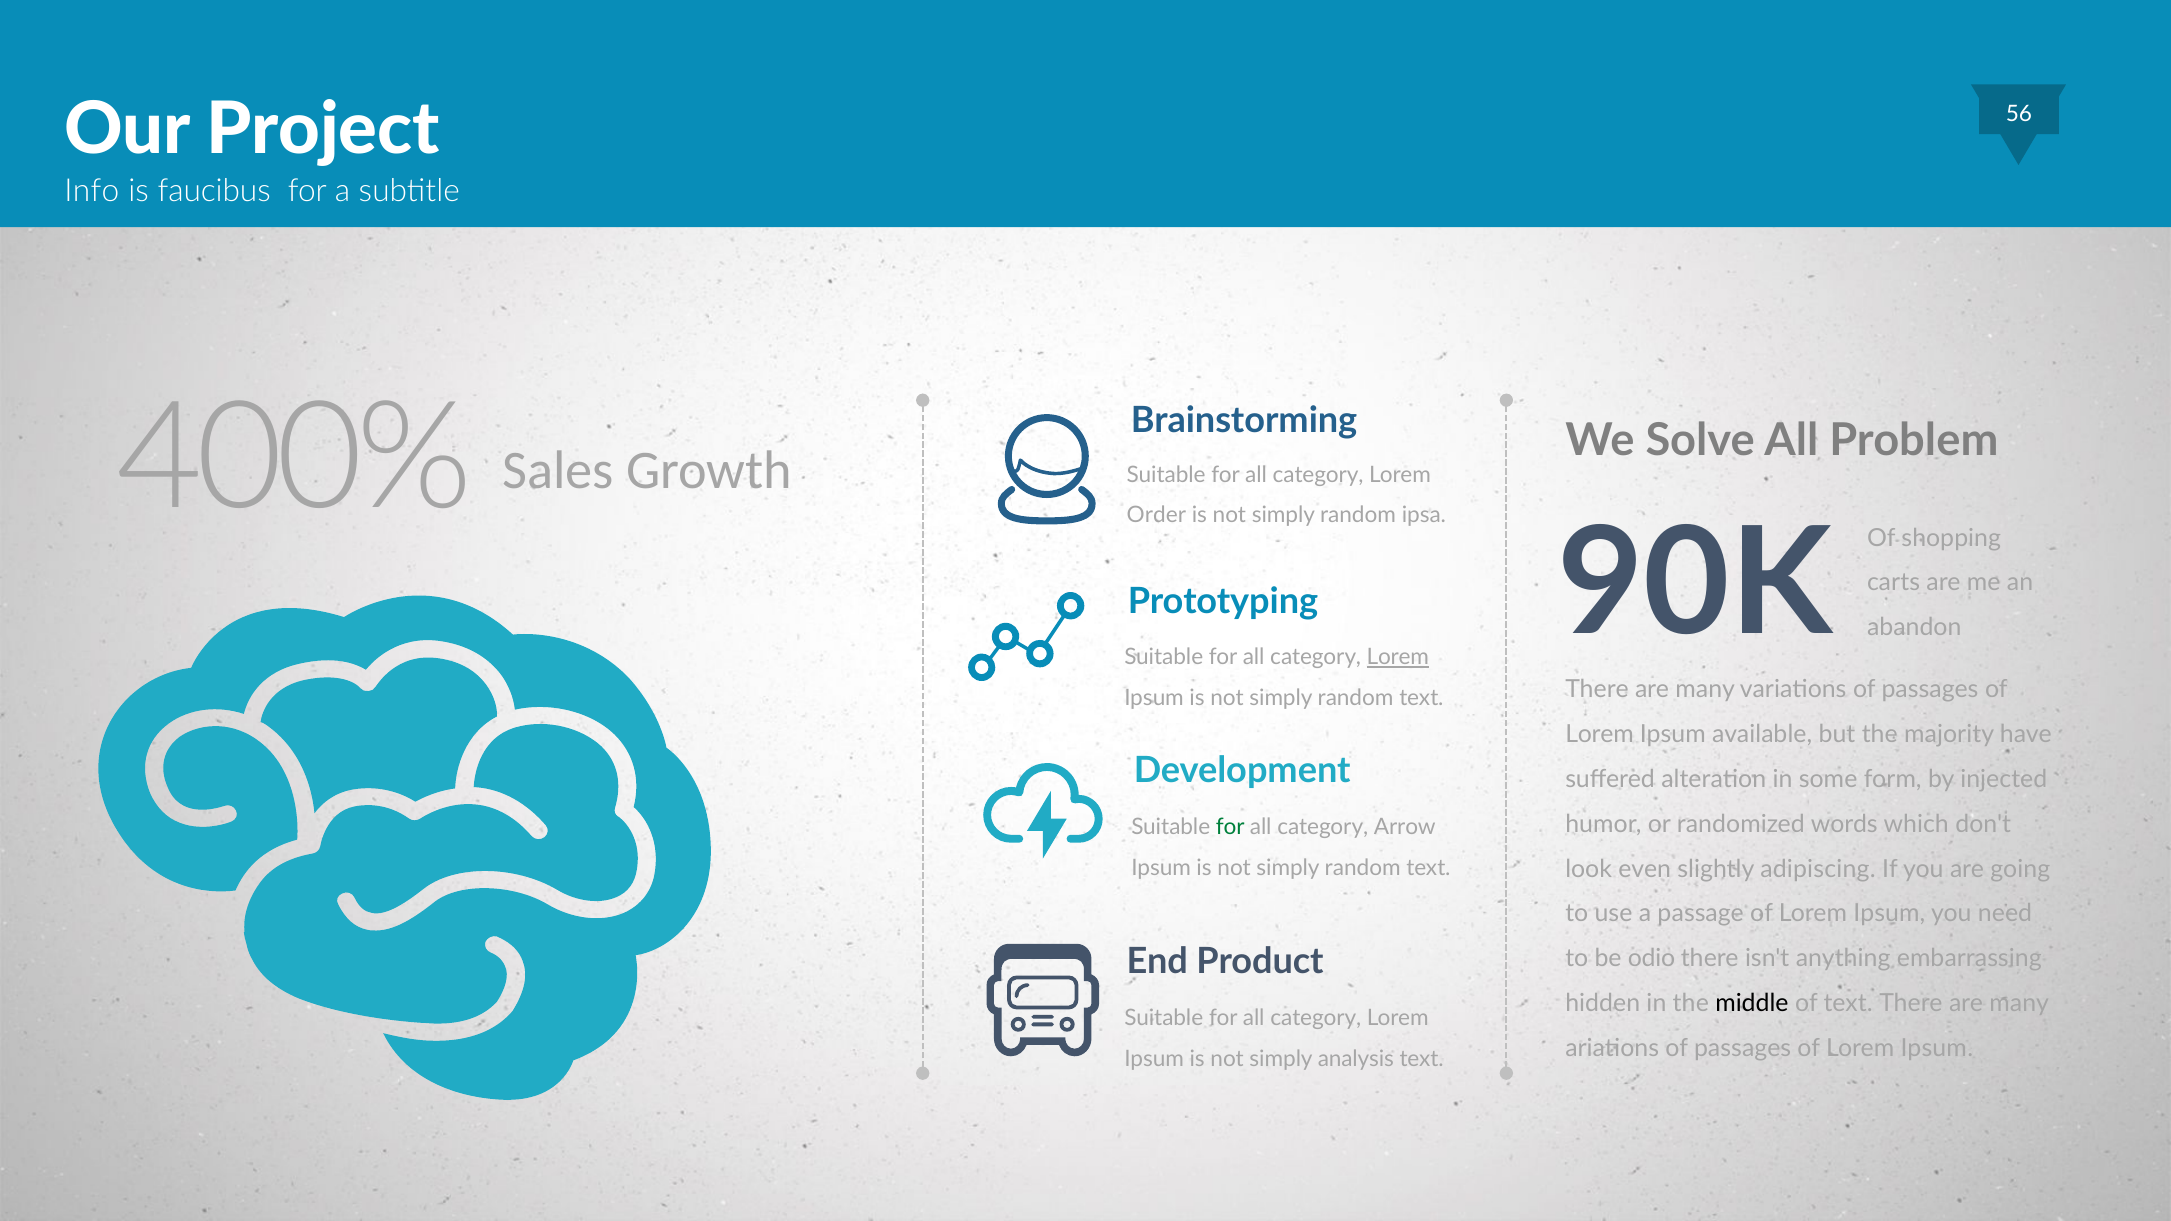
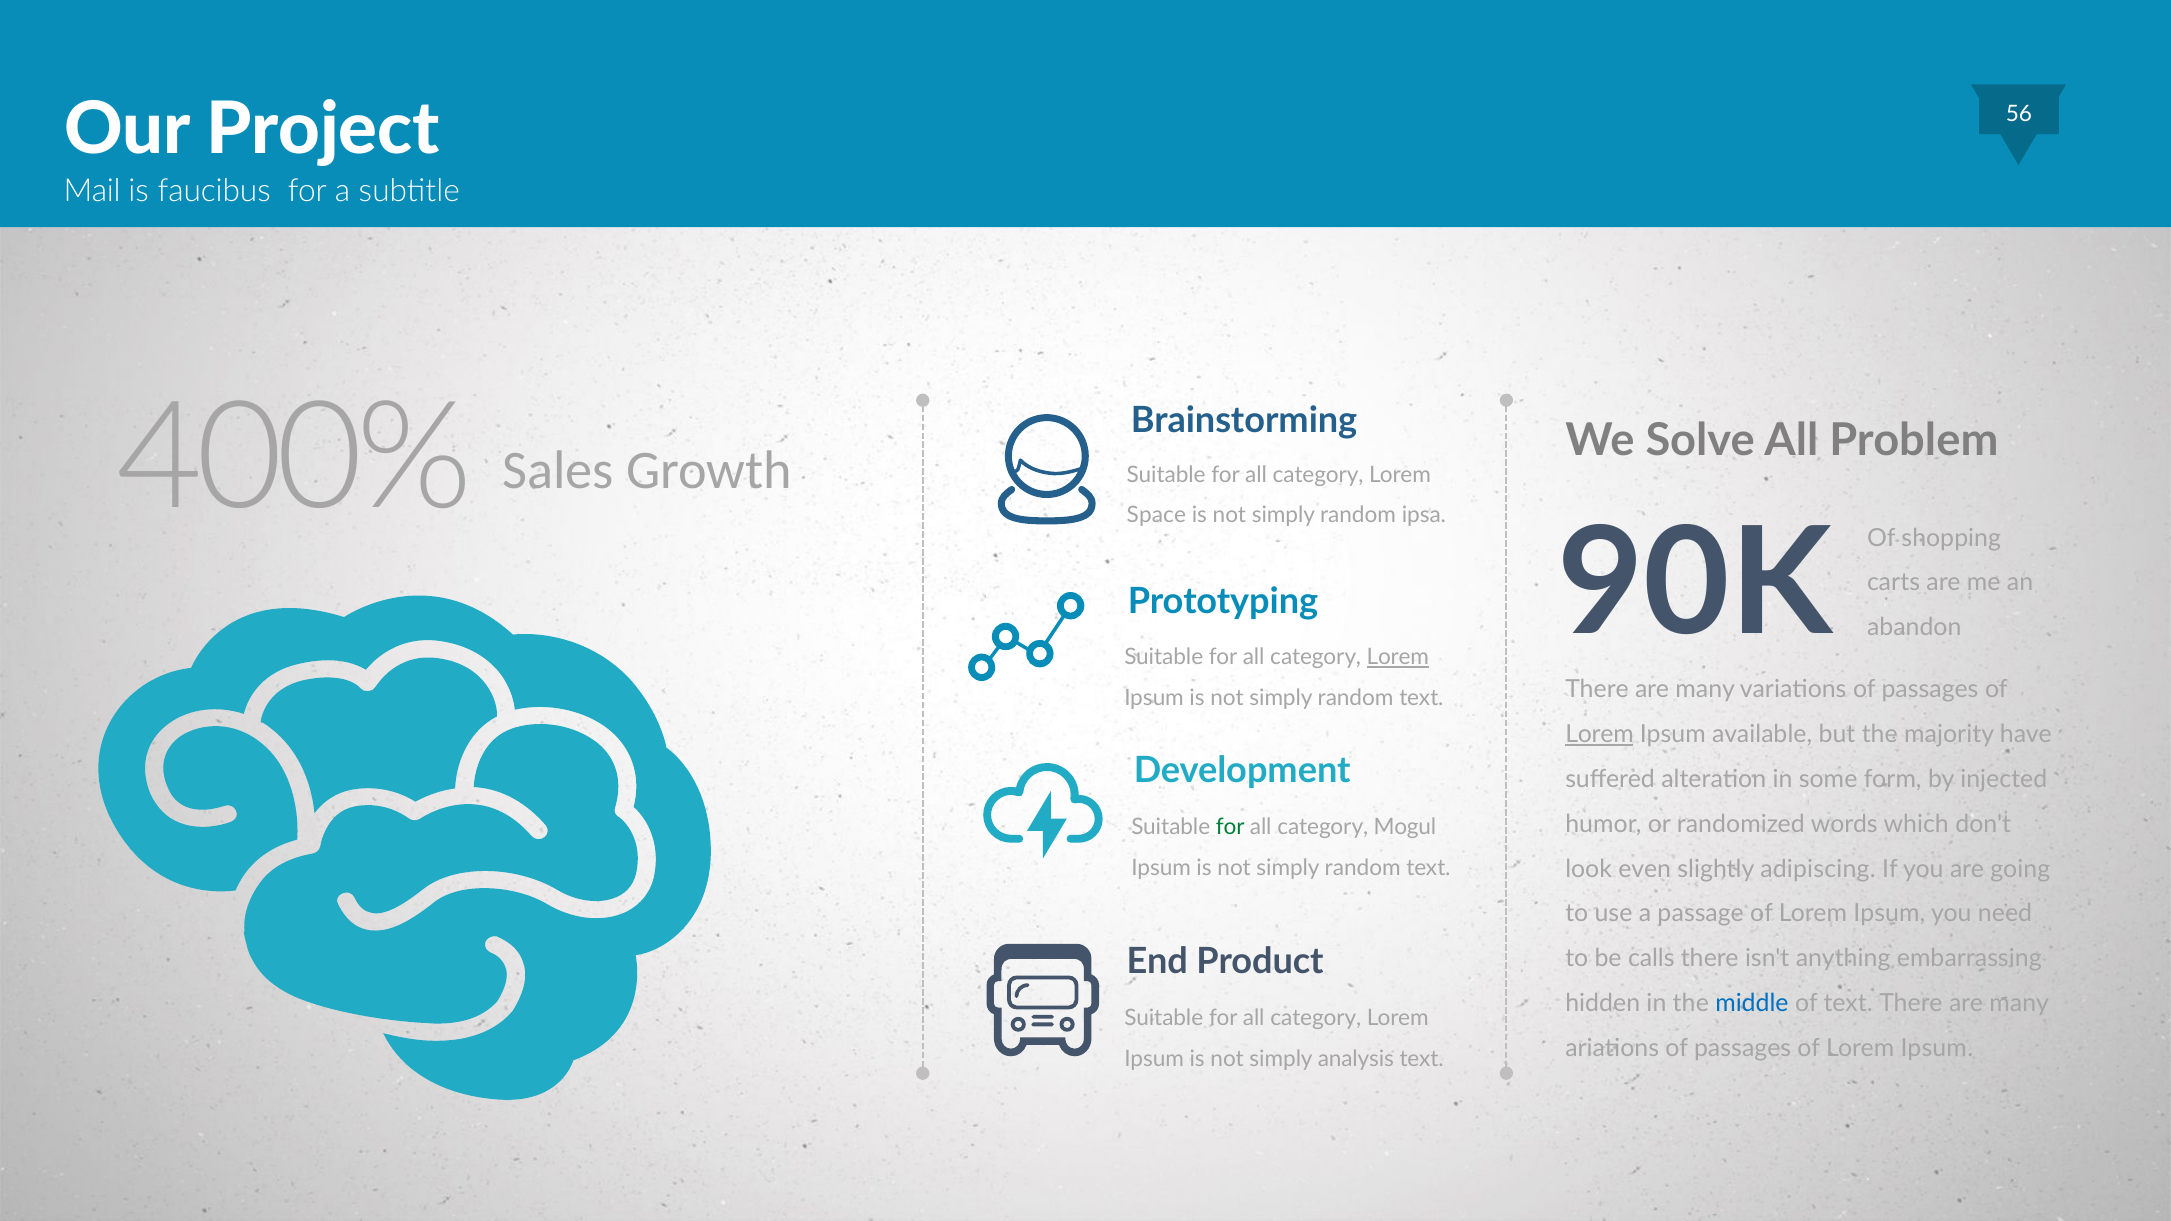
Info: Info -> Mail (92, 191)
Order: Order -> Space (1156, 515)
Lorem underline: none -> present (1600, 735)
Arrow: Arrow -> Mogul (1405, 827)
odio: odio -> calls (1651, 959)
middle colour: black -> blue (1752, 1003)
